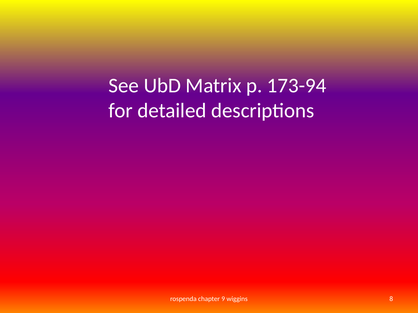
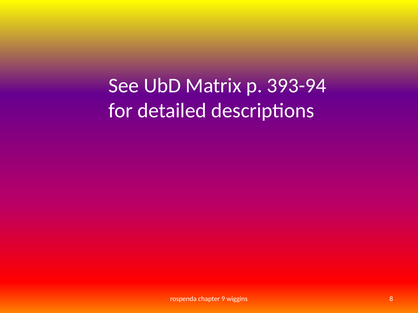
173-94: 173-94 -> 393-94 (297, 86)
